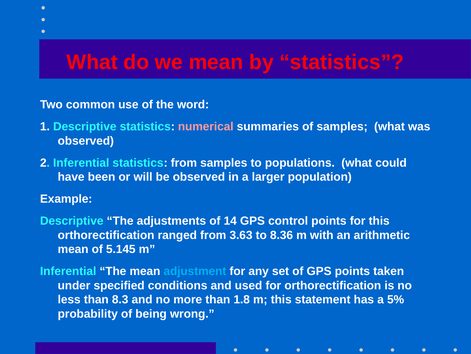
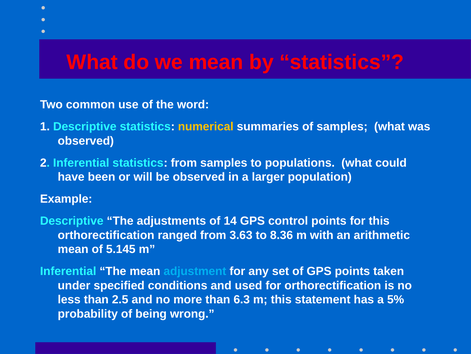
numerical colour: pink -> yellow (206, 126)
8.3: 8.3 -> 2.5 (120, 299)
1.8: 1.8 -> 6.3 (242, 299)
